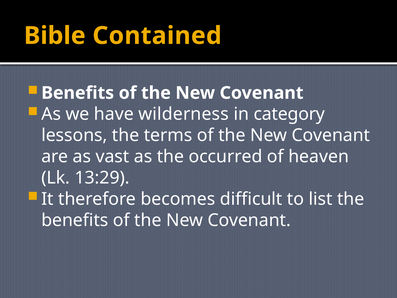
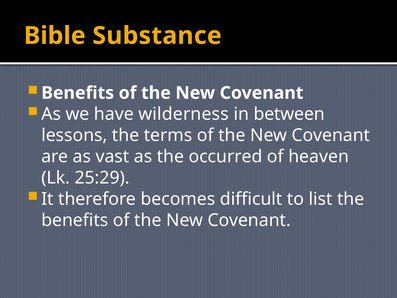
Contained: Contained -> Substance (157, 36)
category: category -> between (289, 114)
13:29: 13:29 -> 25:29 (102, 178)
